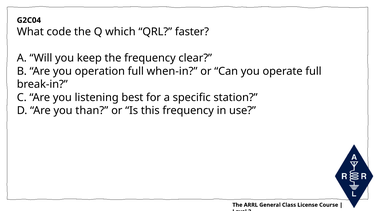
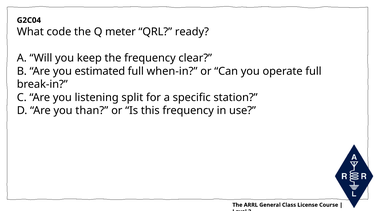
which: which -> meter (120, 32)
faster: faster -> ready (192, 32)
operation: operation -> estimated (100, 71)
best: best -> split (132, 97)
